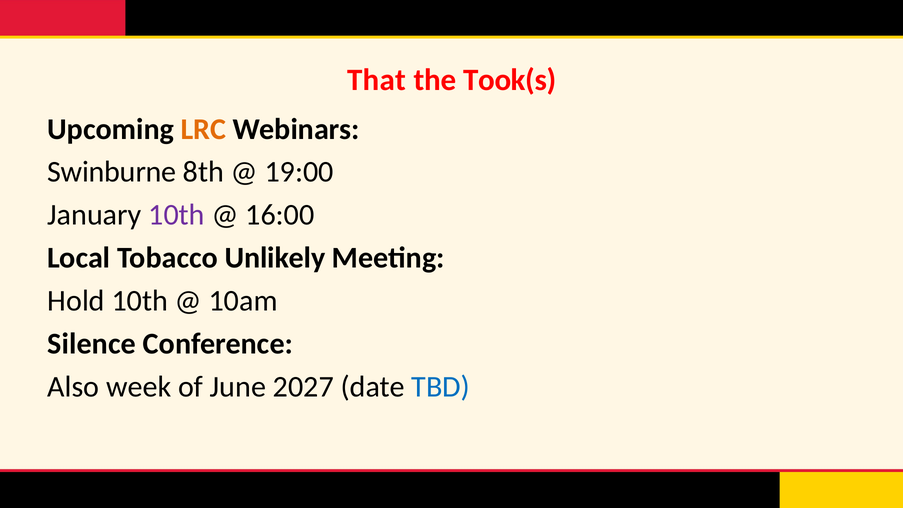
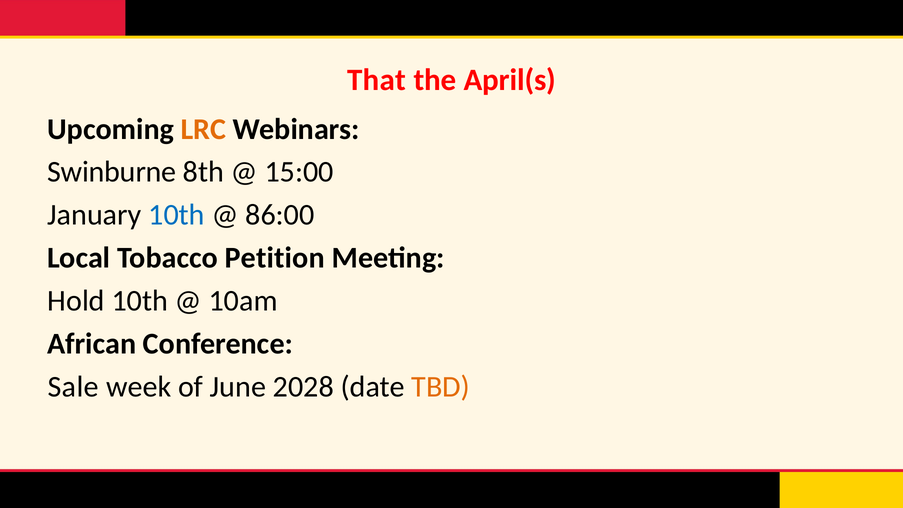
Took(s: Took(s -> April(s (510, 80)
19:00: 19:00 -> 15:00 (299, 172)
10th colour: purple -> blue (177, 215)
16:00: 16:00 -> 86:00 (280, 215)
Unlikely: Unlikely -> Petition (275, 258)
Silence: Silence -> African (92, 344)
Also: Also -> Sale (73, 387)
2027: 2027 -> 2028 (303, 387)
TBD colour: blue -> orange (441, 387)
